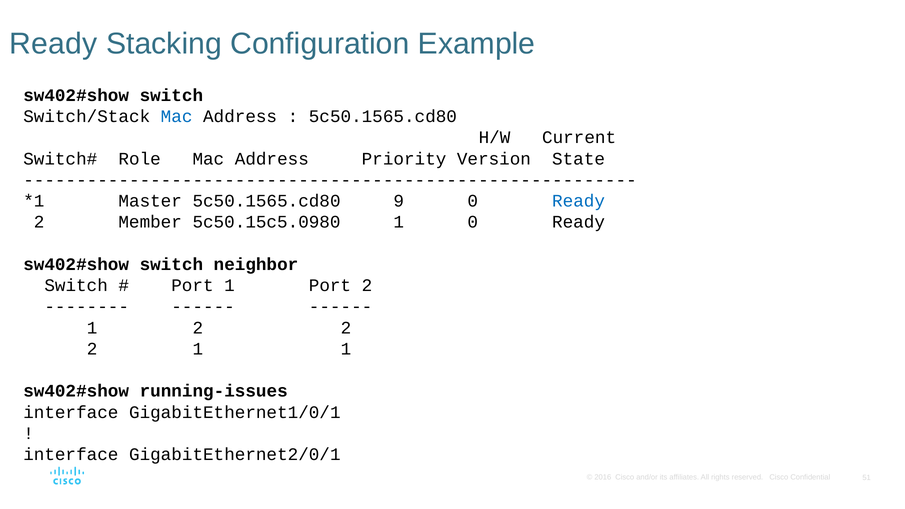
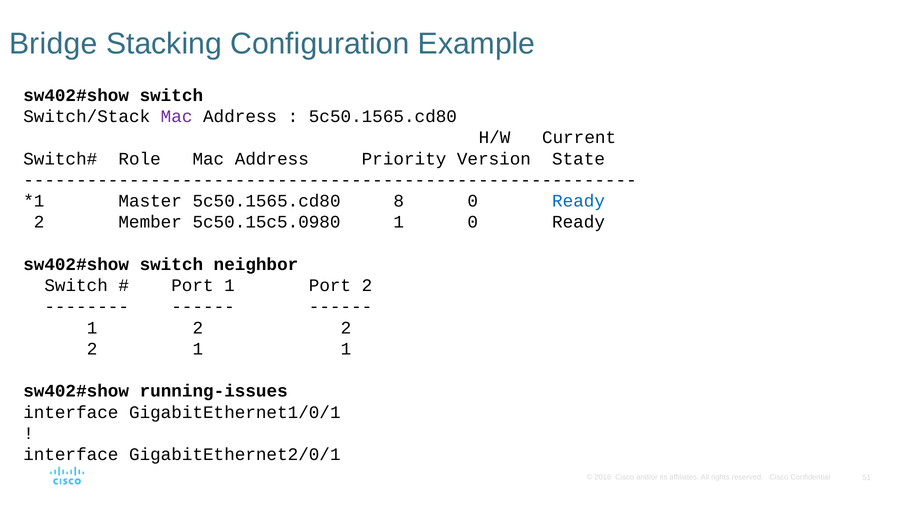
Ready: Ready -> Bridge (53, 44)
Mac colour: blue -> purple (177, 117)
9: 9 -> 8 (399, 201)
